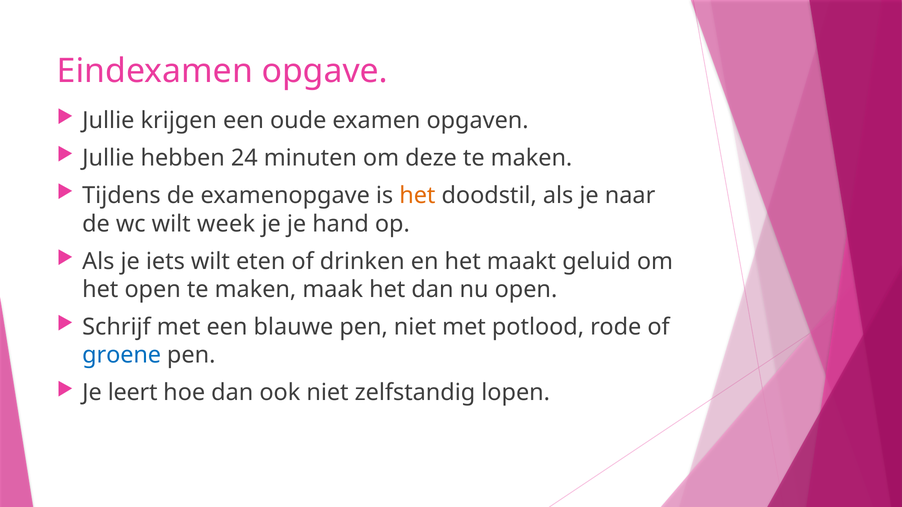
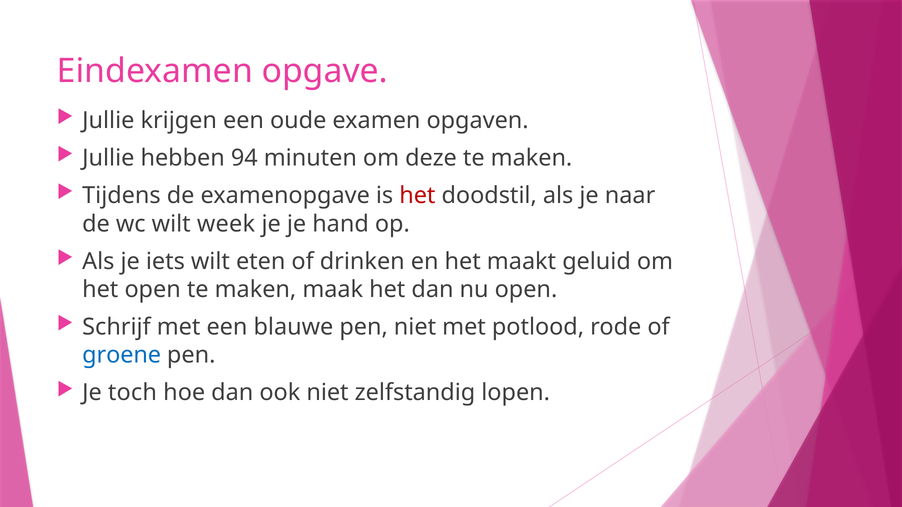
24: 24 -> 94 (244, 158)
het colour: orange -> red (417, 196)
leert: leert -> toch (132, 393)
